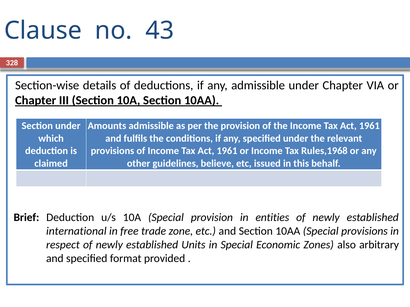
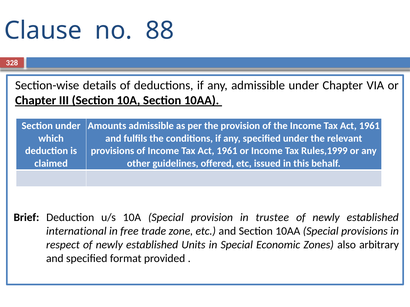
43: 43 -> 88 (160, 31)
Rules,1968: Rules,1968 -> Rules,1999 (324, 151)
believe: believe -> offered (217, 164)
entities: entities -> trustee (272, 218)
